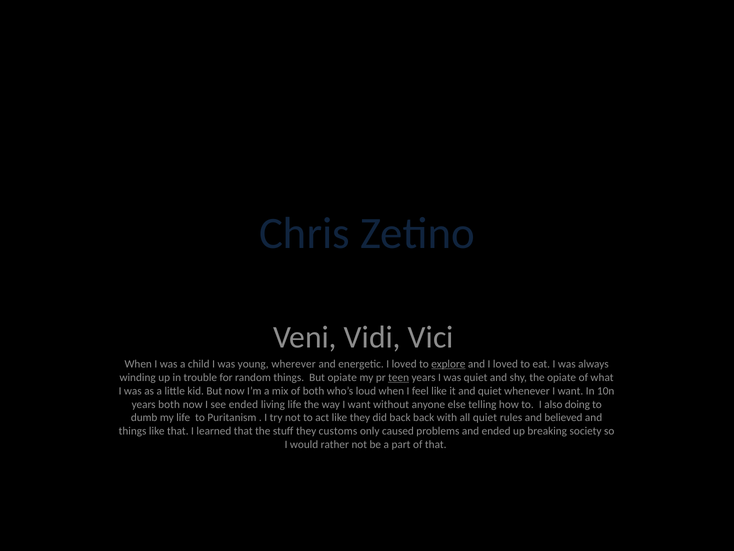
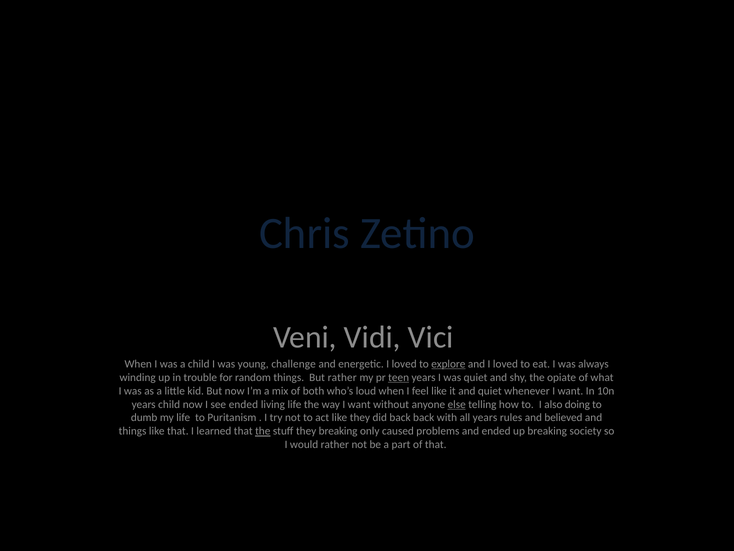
wherever: wherever -> challenge (294, 364)
But opiate: opiate -> rather (342, 377)
years both: both -> child (169, 404)
else underline: none -> present (457, 404)
all quiet: quiet -> years (485, 417)
the underline: none -> present (263, 431)
they customs: customs -> breaking (338, 431)
